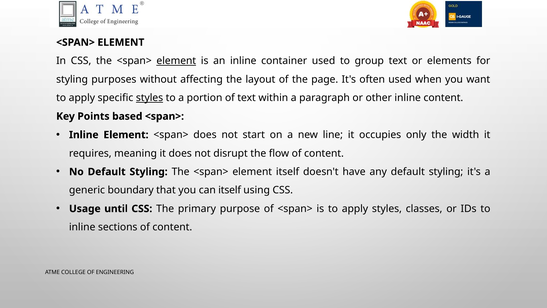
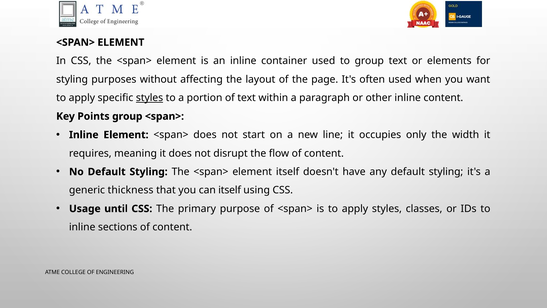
element underline: present -> none (176, 61)
Points based: based -> group (127, 116)
boundary: boundary -> thickness (131, 190)
